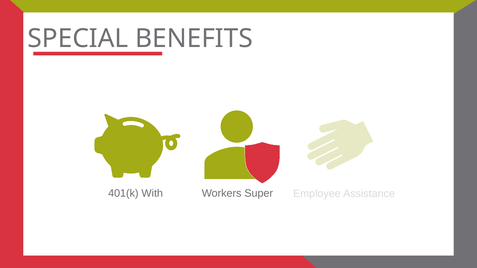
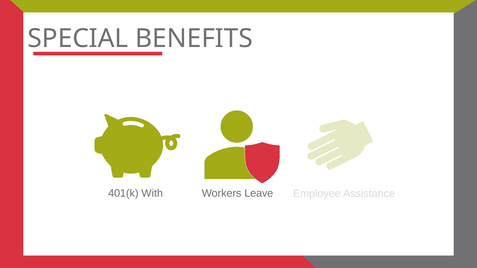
Super: Super -> Leave (259, 194)
